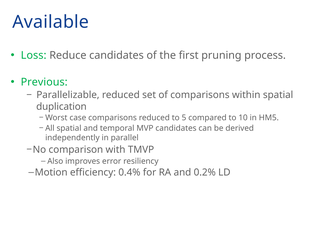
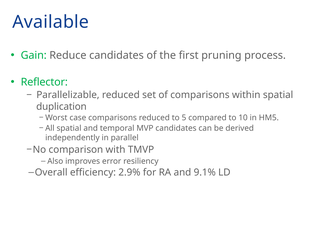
Loss: Loss -> Gain (34, 55)
Previous: Previous -> Reflector (44, 82)
Motion: Motion -> Overall (51, 172)
0.4%: 0.4% -> 2.9% (129, 172)
0.2%: 0.2% -> 9.1% (205, 172)
